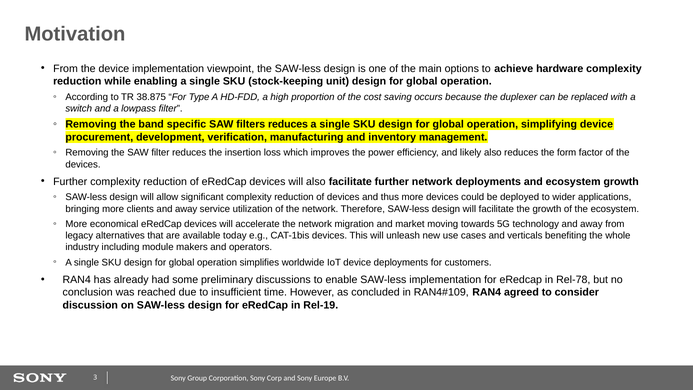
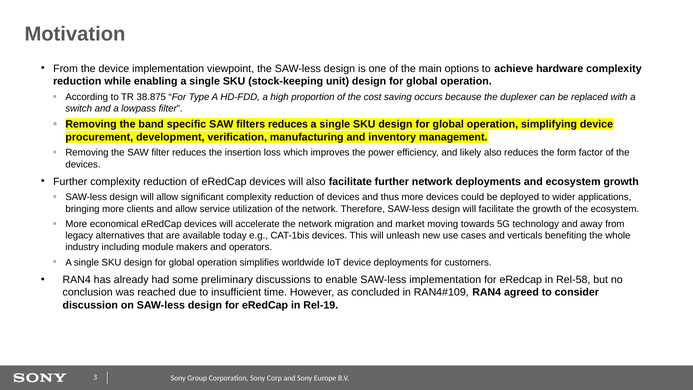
clients and away: away -> allow (186, 209)
Rel-78: Rel-78 -> Rel-58 (573, 279)
